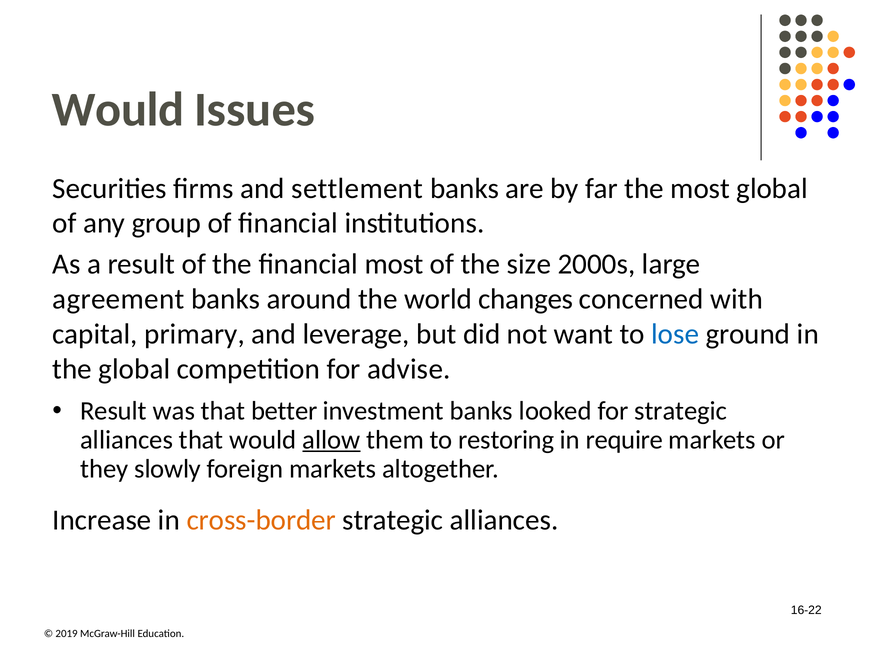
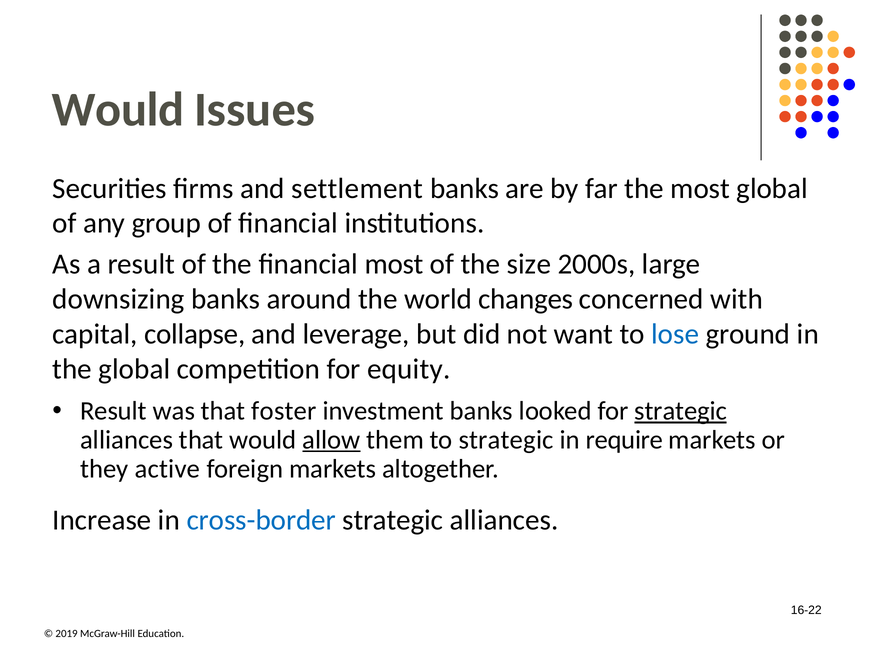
agreement: agreement -> downsizing (119, 299)
primary: primary -> collapse (195, 334)
advise: advise -> equity (409, 369)
better: better -> foster (284, 411)
strategic underline: none -> present (681, 411)
to restoring: restoring -> strategic (506, 440)
slowly: slowly -> active (167, 468)
cross-border colour: orange -> blue (261, 520)
